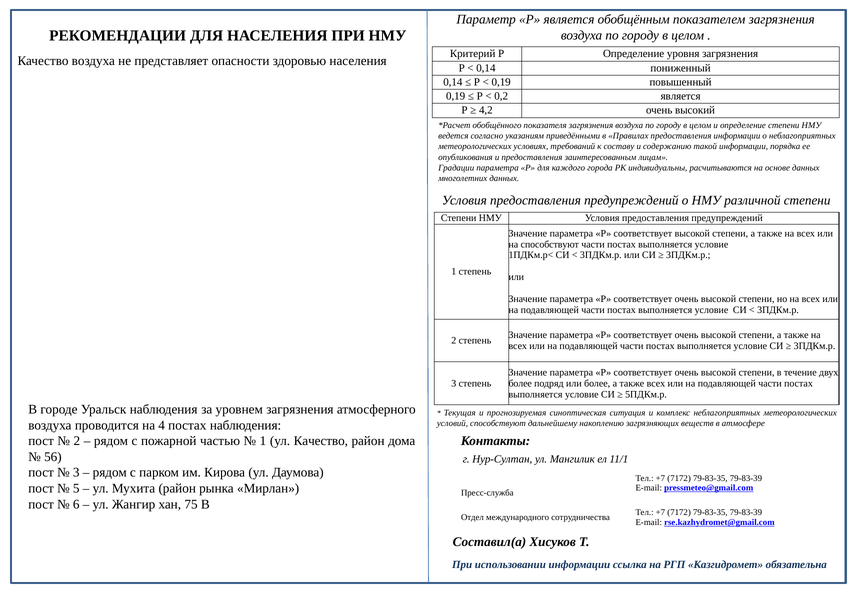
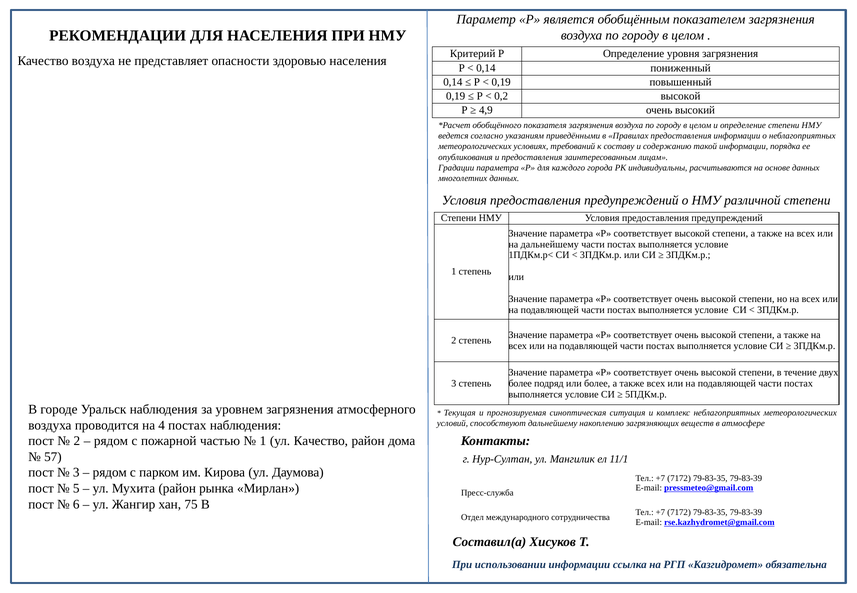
0,2 является: является -> высокой (681, 96)
4,2: 4,2 -> 4,9 (486, 110)
на способствуют: способствуют -> дальнейшему (550, 244)
56: 56 -> 57 (53, 457)
